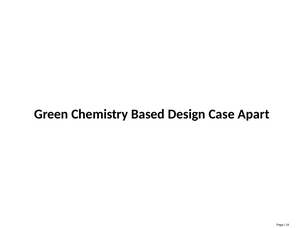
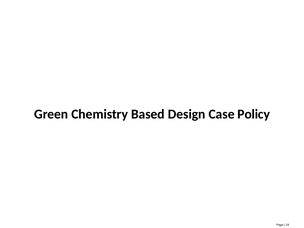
Apart: Apart -> Policy (254, 114)
